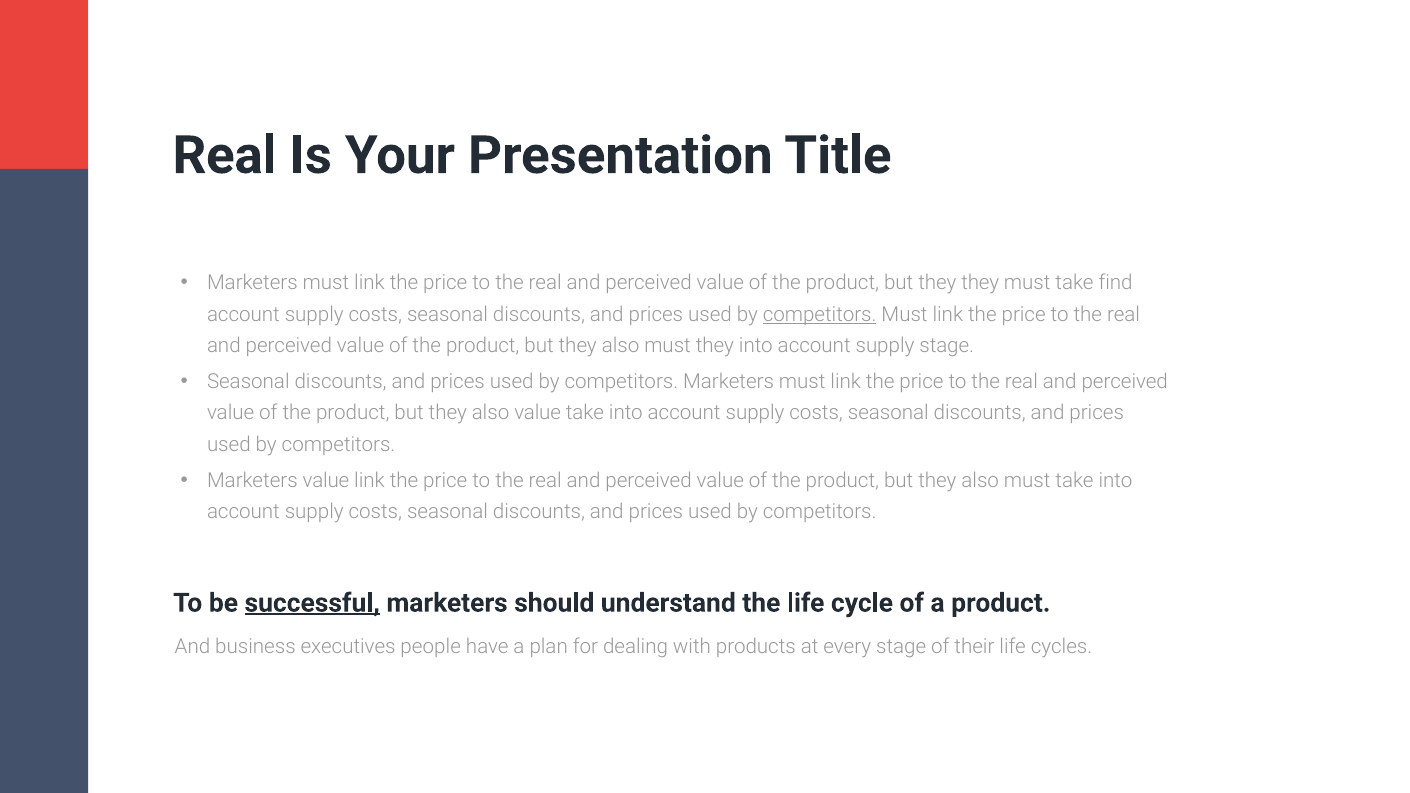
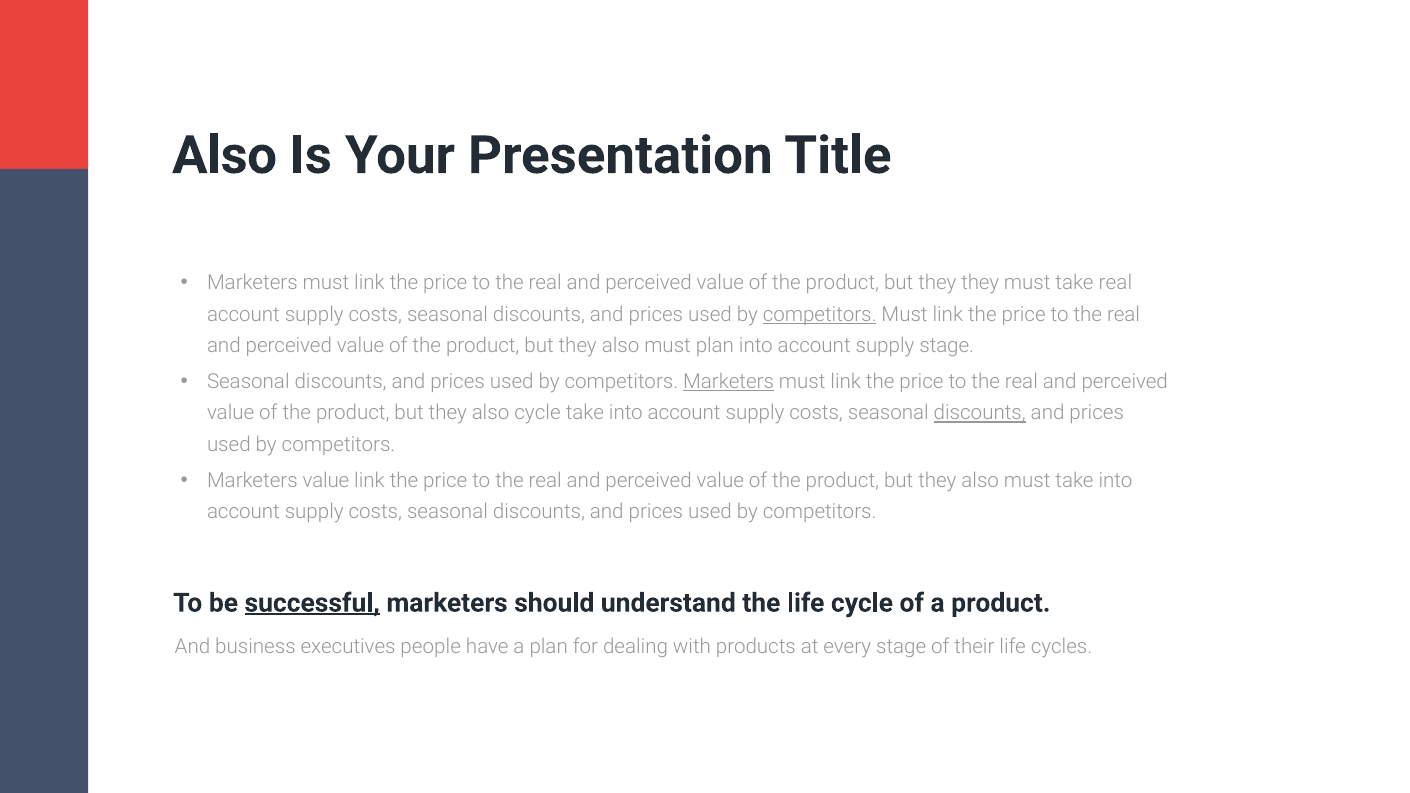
Real: Real -> Also (225, 156)
take find: find -> real (1115, 283)
must they: they -> plan (715, 346)
Marketers underline: none -> present (729, 382)
also value: value -> cycle (538, 413)
discounts underline: none -> present (980, 413)
